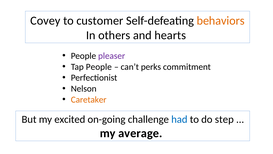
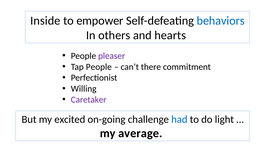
Covey: Covey -> Inside (45, 21)
customer: customer -> empower (100, 21)
behaviors colour: orange -> blue (221, 21)
perks: perks -> there (151, 67)
Nelson: Nelson -> Willing (84, 88)
Caretaker colour: orange -> purple (89, 99)
step: step -> light (224, 119)
